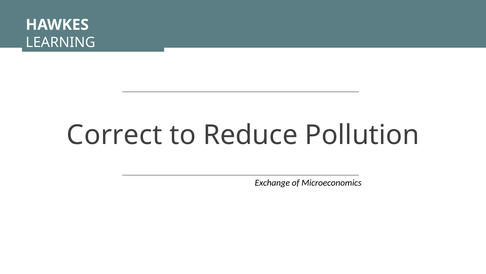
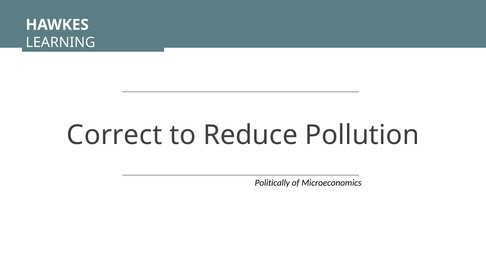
Exchange: Exchange -> Politically (272, 182)
